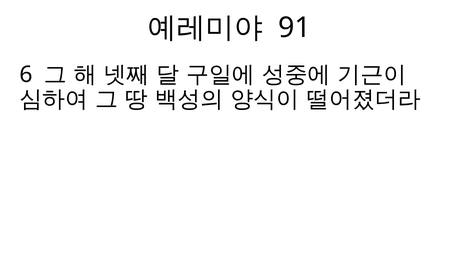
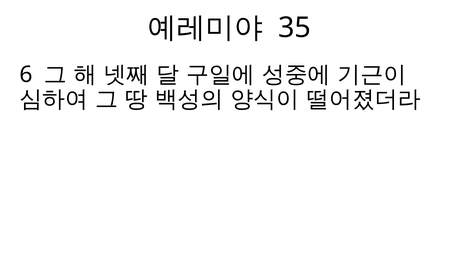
91: 91 -> 35 (295, 28)
